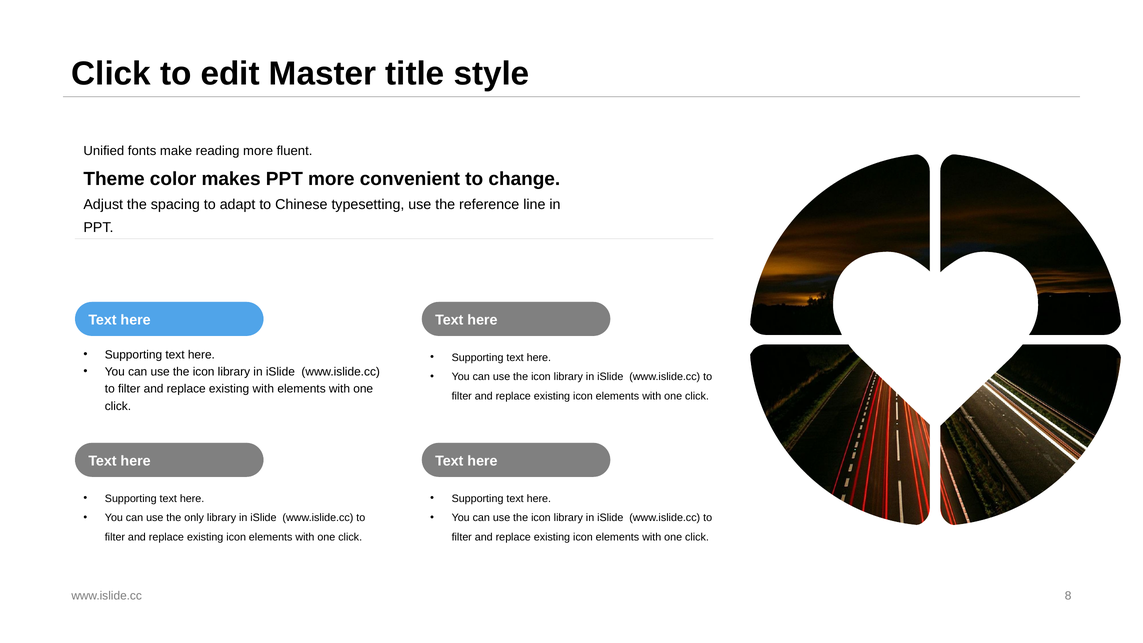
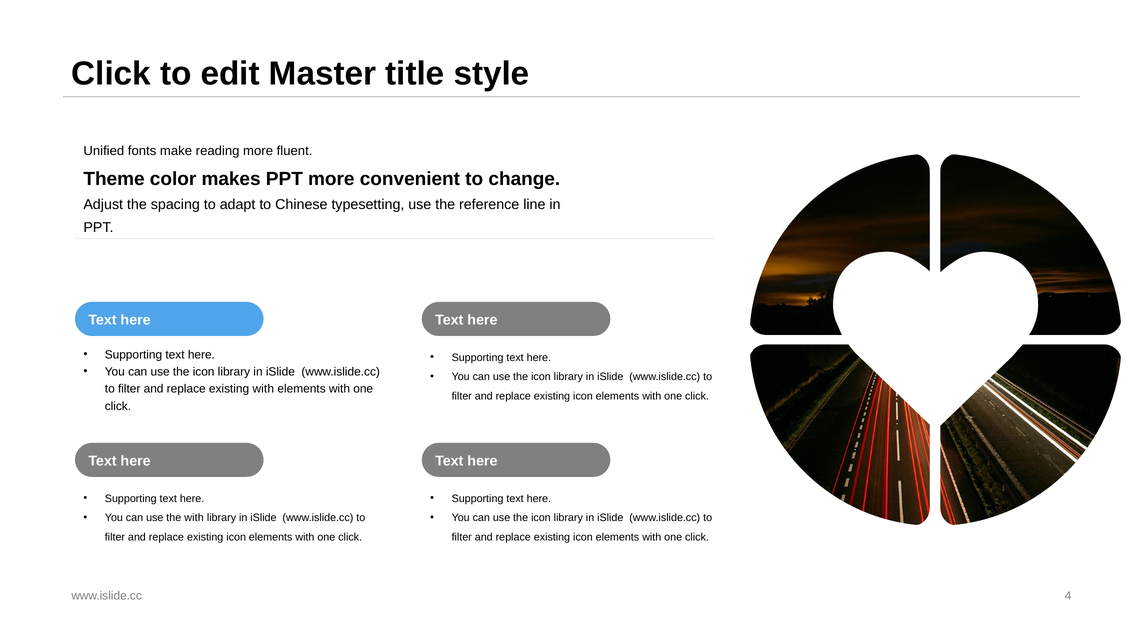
the only: only -> with (194, 518)
8: 8 -> 4 (1068, 596)
